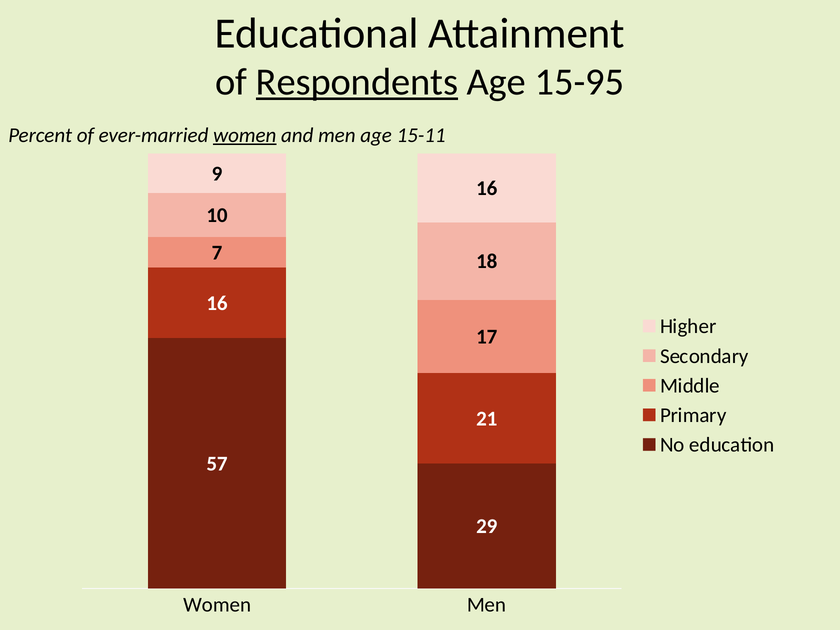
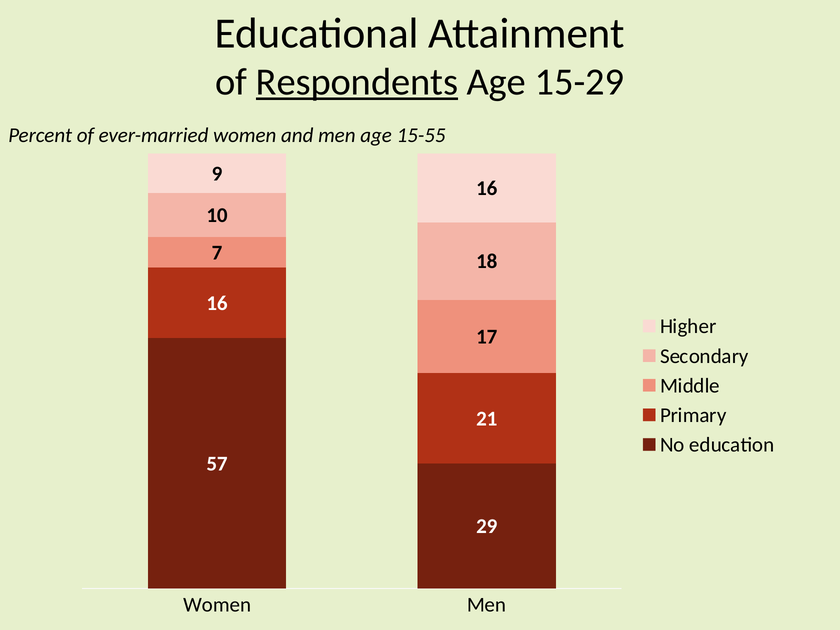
15-95: 15-95 -> 15-29 (579, 82)
women underline: present -> none (245, 135)
15-11: 15-11 -> 15-55 (421, 135)
